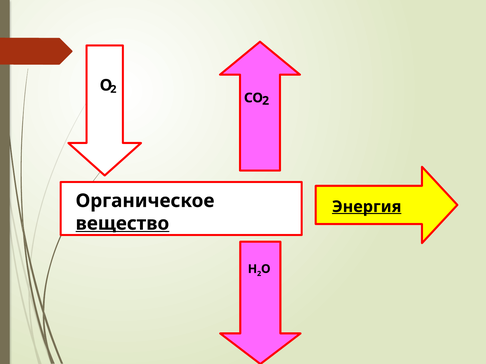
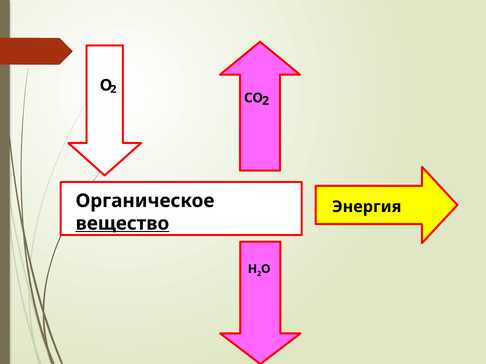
Энергия underline: present -> none (367, 207)
